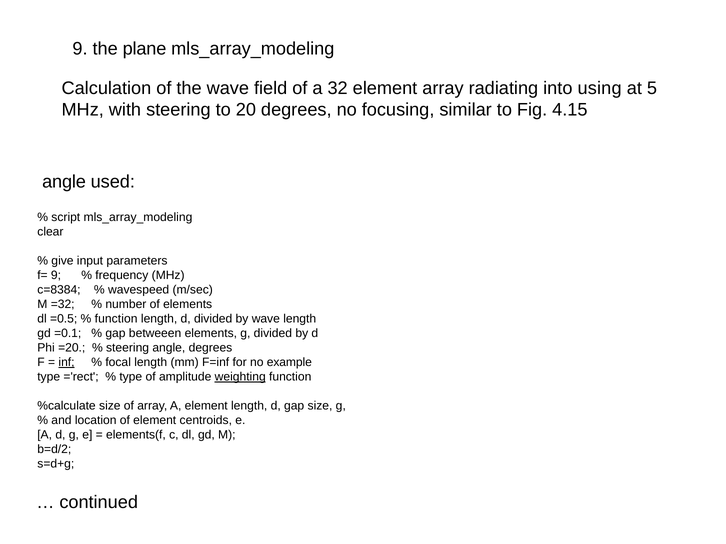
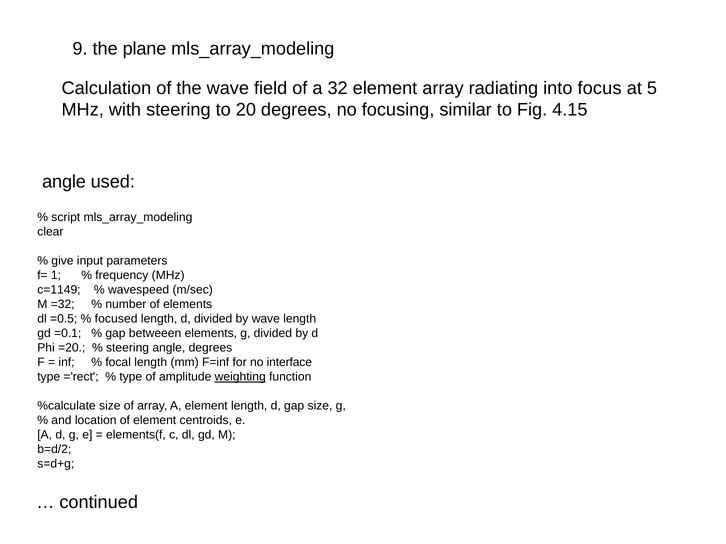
using: using -> focus (600, 88)
f= 9: 9 -> 1 (56, 275)
c=8384: c=8384 -> c=1149 (59, 290)
function: function -> focused (116, 319)
inf underline: present -> none (67, 363)
example: example -> interface (289, 363)
